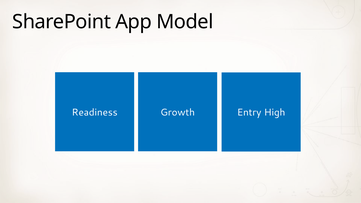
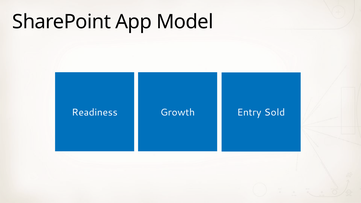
High: High -> Sold (275, 112)
